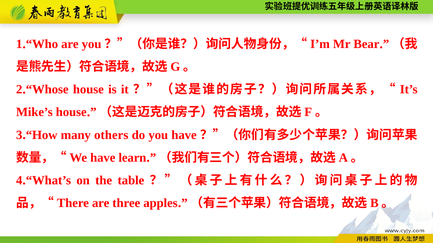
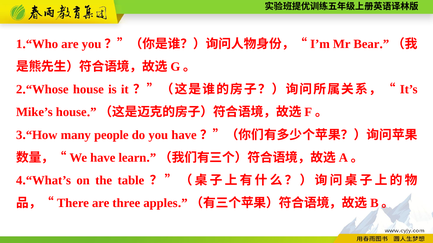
others: others -> people (111, 135)
